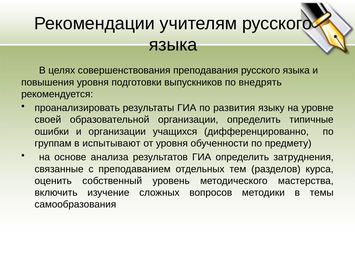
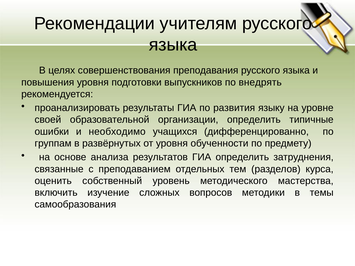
и организации: организации -> необходимо (117, 132)
испытывают: испытывают -> развёрнутых (111, 144)
